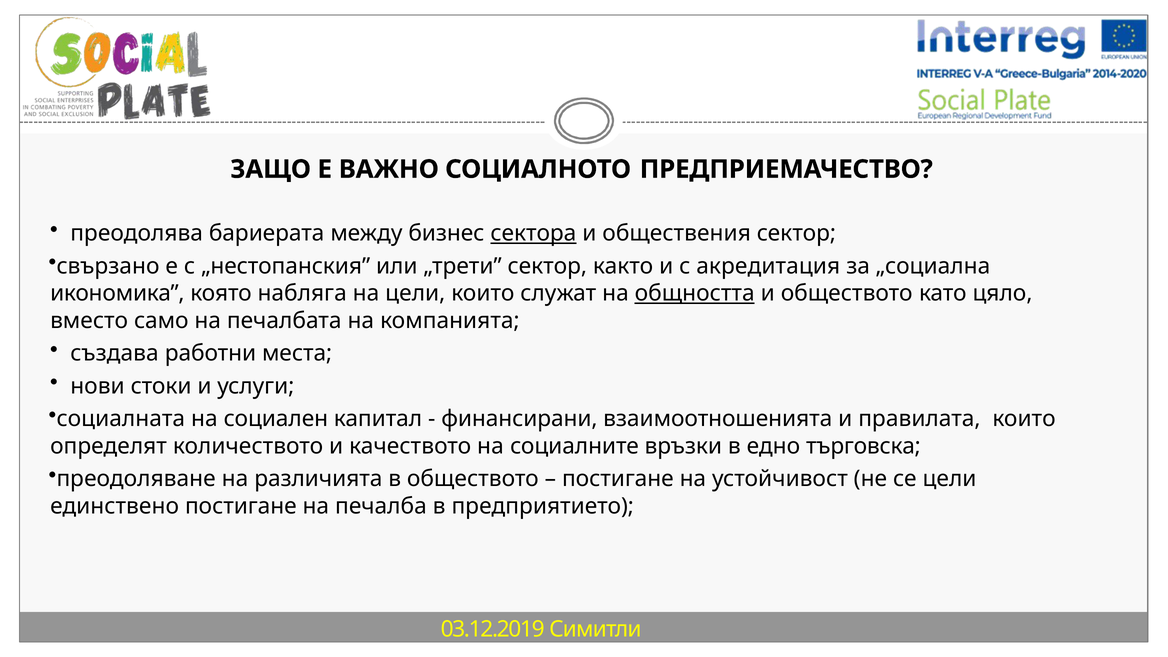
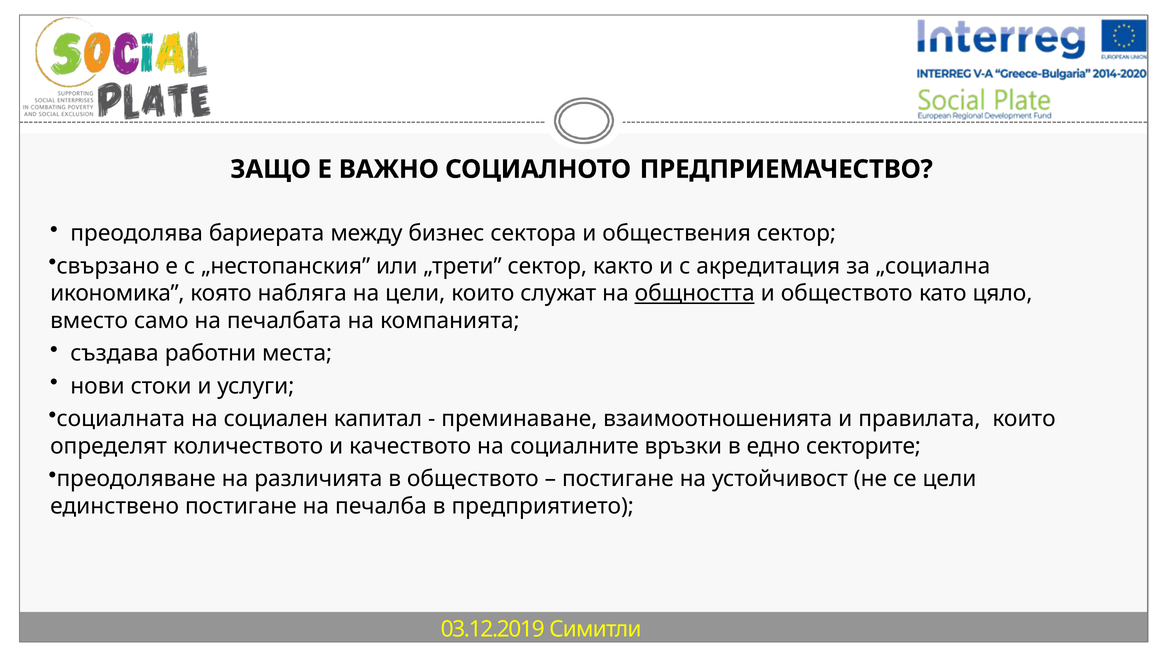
сектора underline: present -> none (533, 233)
финансирани: финансирани -> преминаване (519, 419)
търговска: търговска -> секторите (863, 446)
